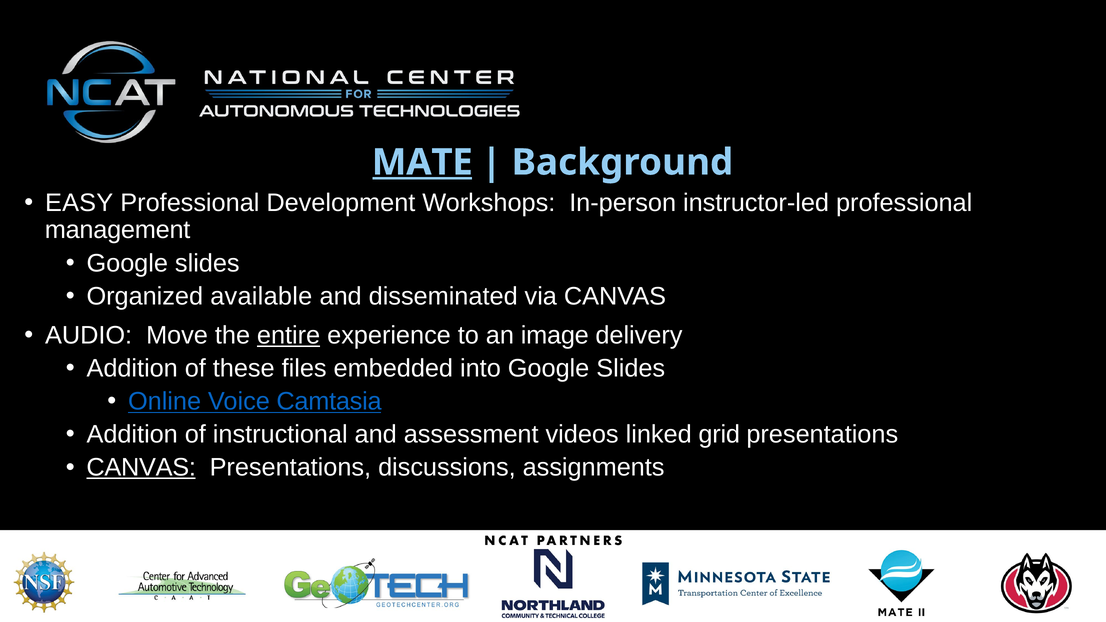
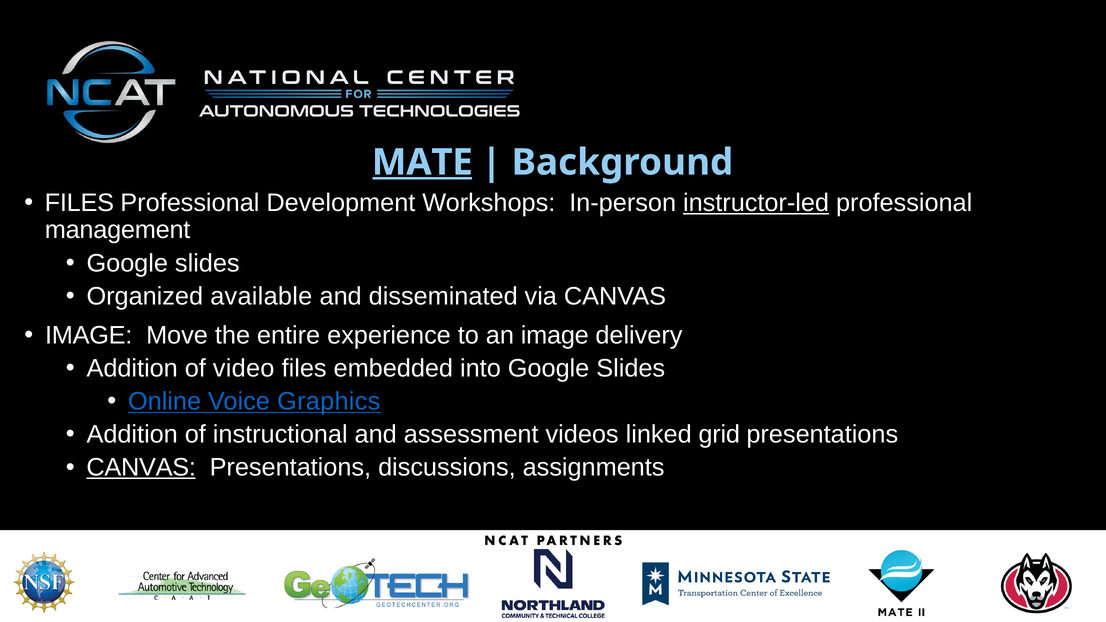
EASY: EASY -> FILES (79, 203)
instructor-led underline: none -> present (756, 203)
AUDIO: AUDIO -> IMAGE (89, 335)
entire underline: present -> none (289, 335)
these: these -> video (244, 368)
Camtasia: Camtasia -> Graphics (329, 401)
